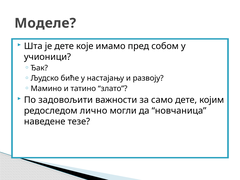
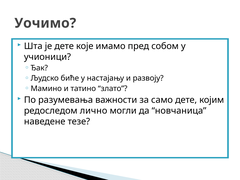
Моделе: Моделе -> Уочимо (45, 23)
задовољити: задовољити -> разумевања (66, 100)
